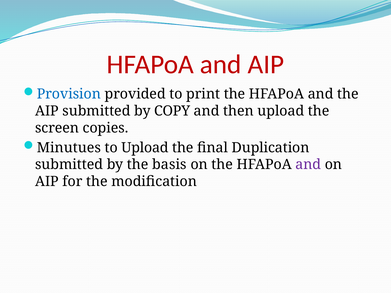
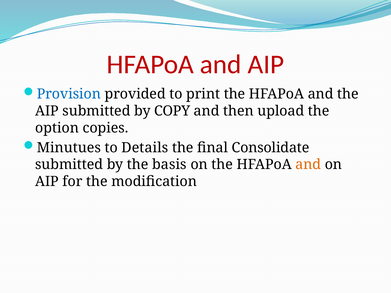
screen: screen -> option (57, 128)
to Upload: Upload -> Details (145, 148)
Duplication: Duplication -> Consolidate (271, 148)
and colour: purple -> orange (308, 165)
